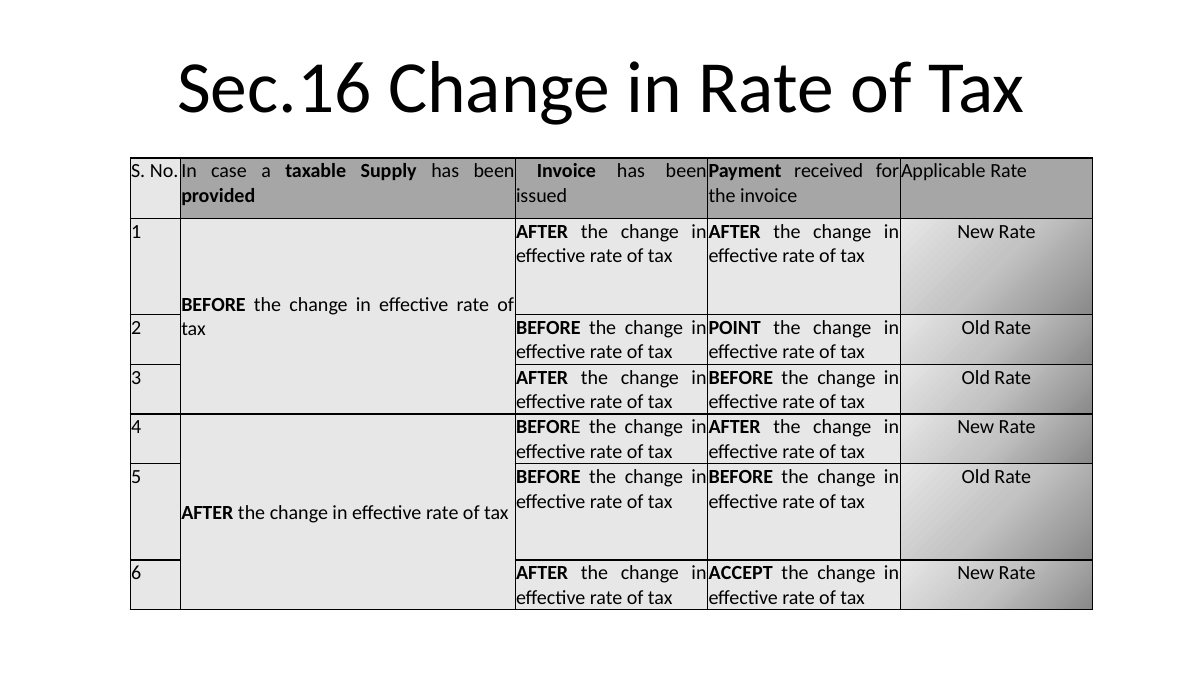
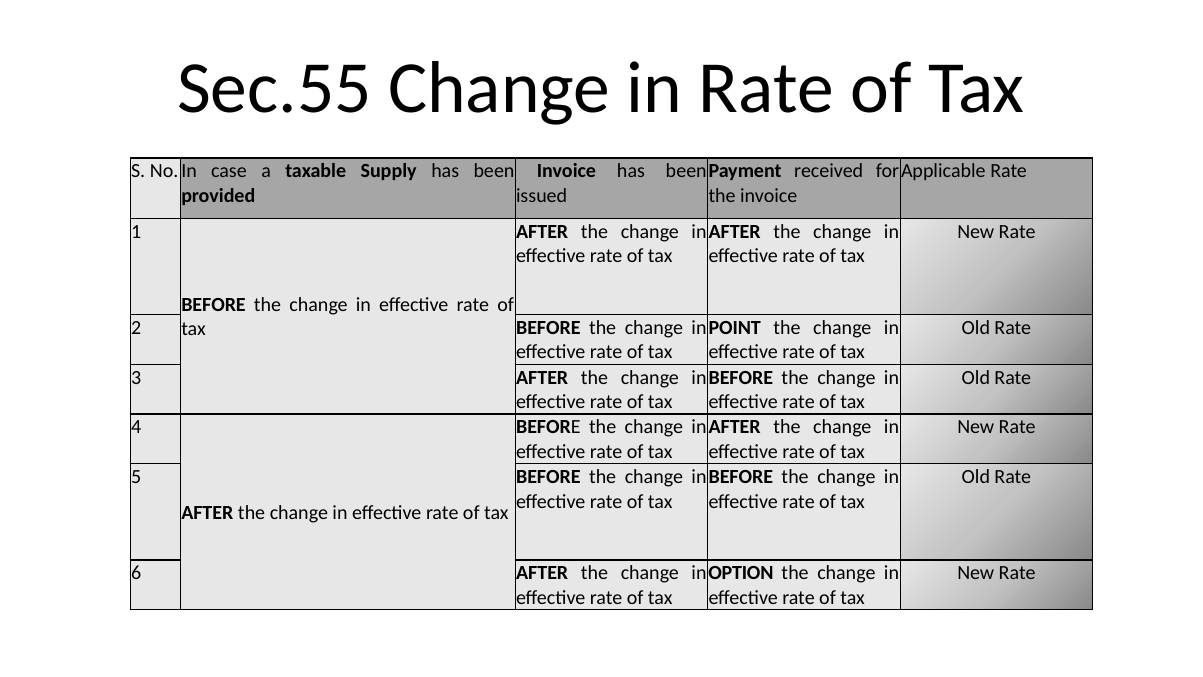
Sec.16: Sec.16 -> Sec.55 (274, 89)
ACCEPT: ACCEPT -> OPTION (741, 573)
